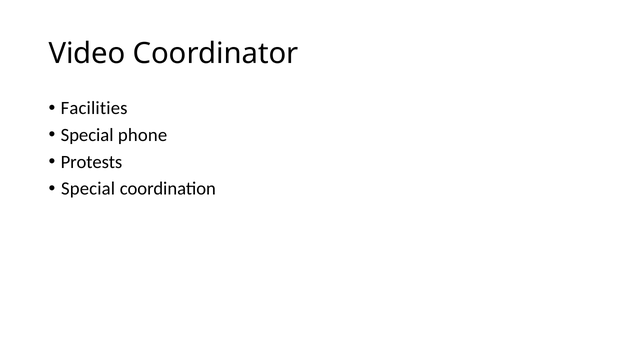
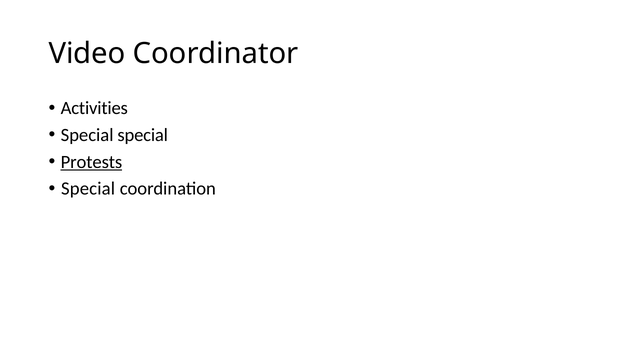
Facilities: Facilities -> Activities (94, 108)
Special phone: phone -> special (143, 135)
Protests underline: none -> present (91, 162)
